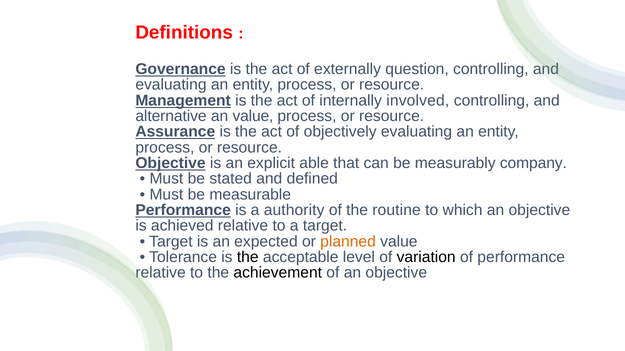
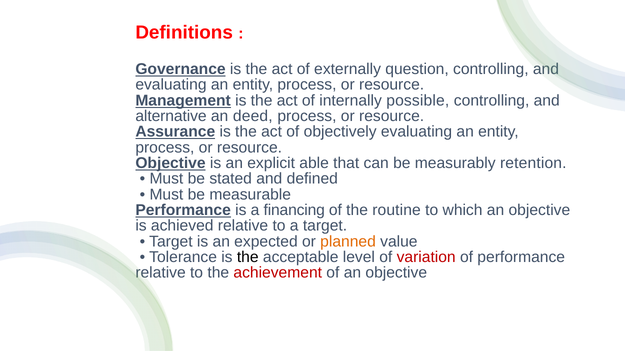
involved: involved -> possible (418, 101)
an value: value -> deed (253, 116)
company: company -> retention (533, 163)
authority: authority -> financing (294, 210)
variation colour: black -> red (426, 258)
achievement colour: black -> red (278, 273)
